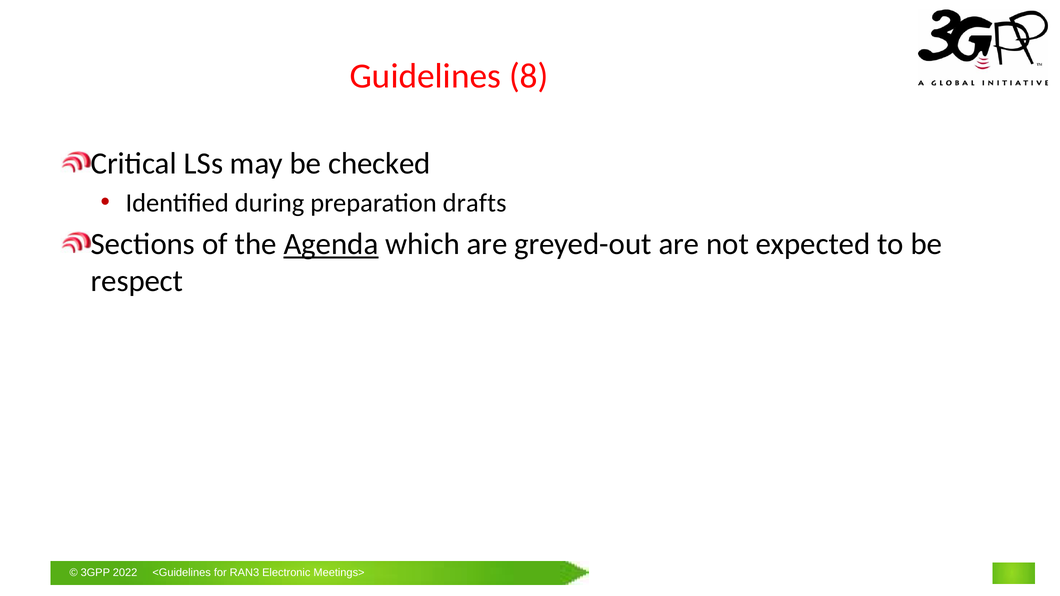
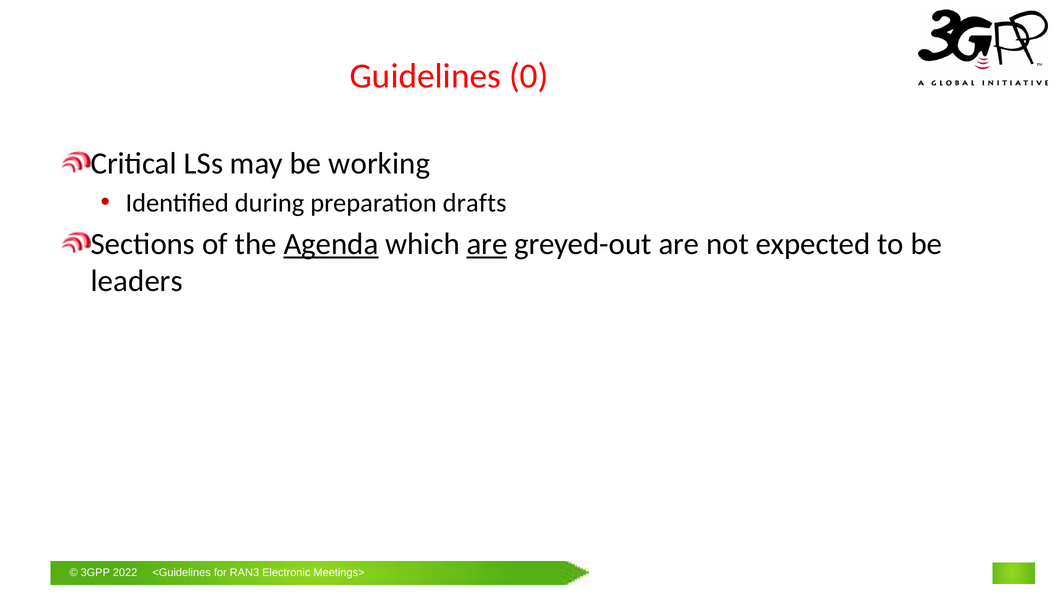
8: 8 -> 0 (529, 76)
checked: checked -> working (379, 164)
are underline: none -> present (487, 244)
respect: respect -> leaders (137, 281)
